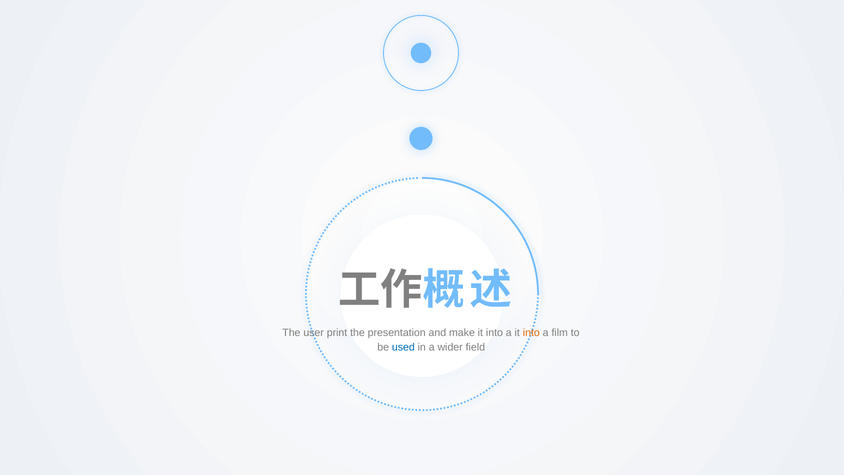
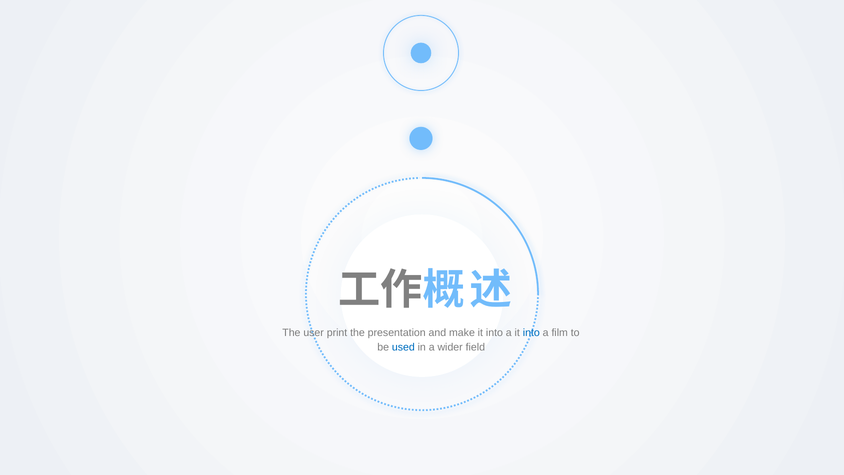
into colour: orange -> blue (531, 332)
